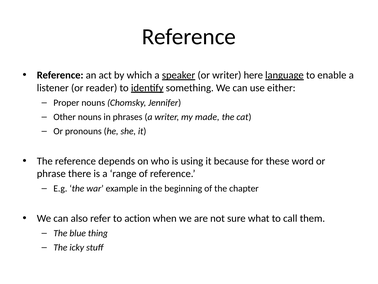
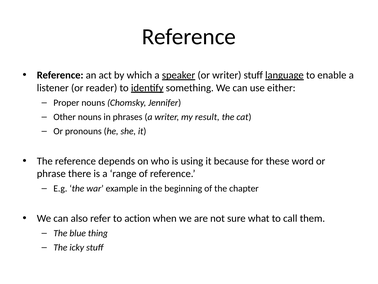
writer here: here -> stuff (253, 75)
made: made -> result (207, 117)
